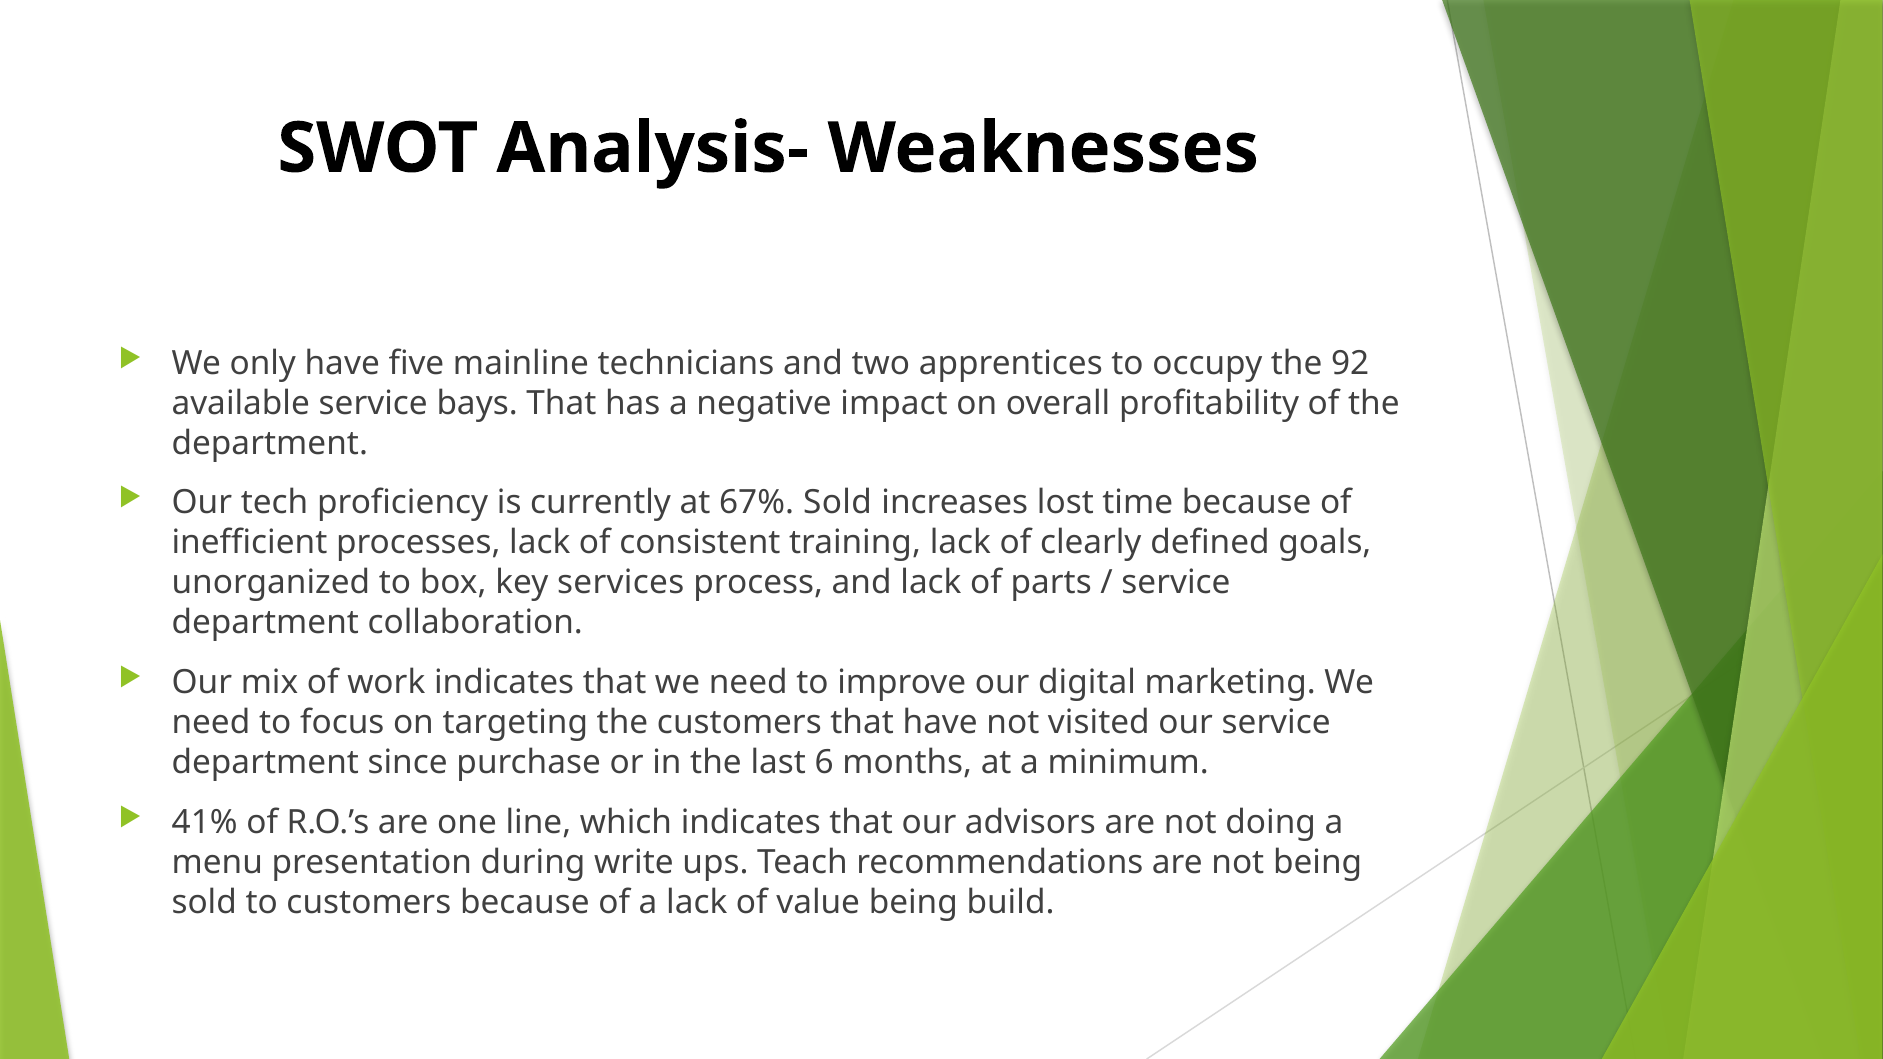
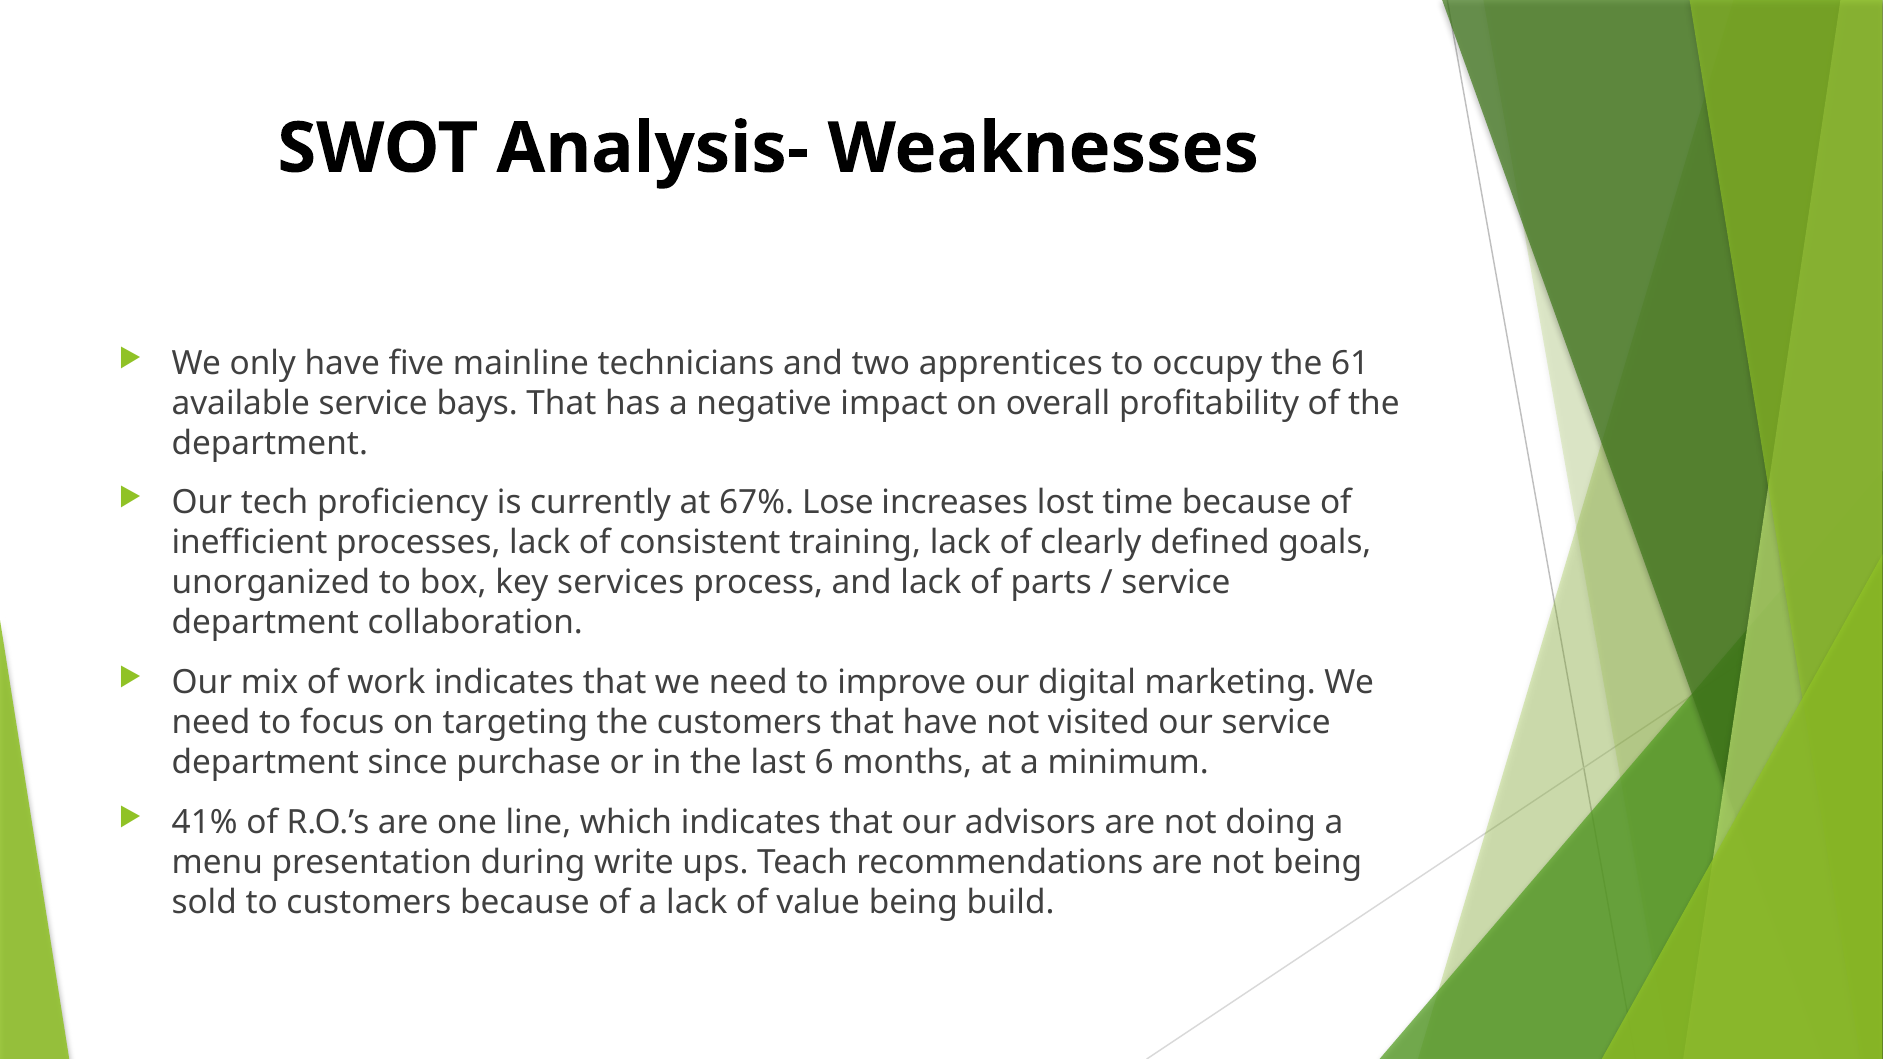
92: 92 -> 61 (1350, 363)
67% Sold: Sold -> Lose (838, 503)
